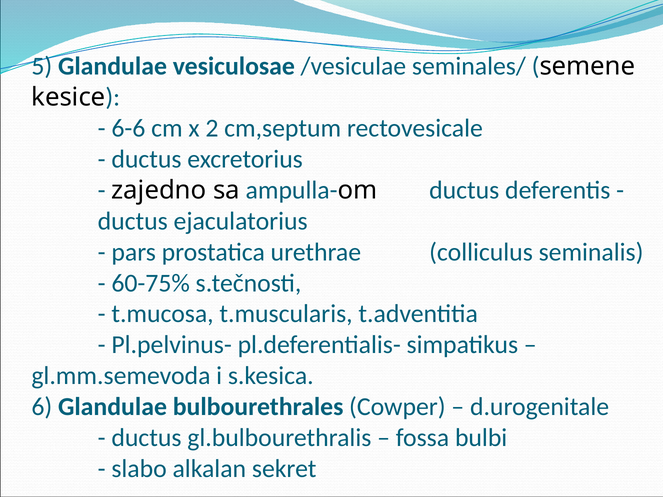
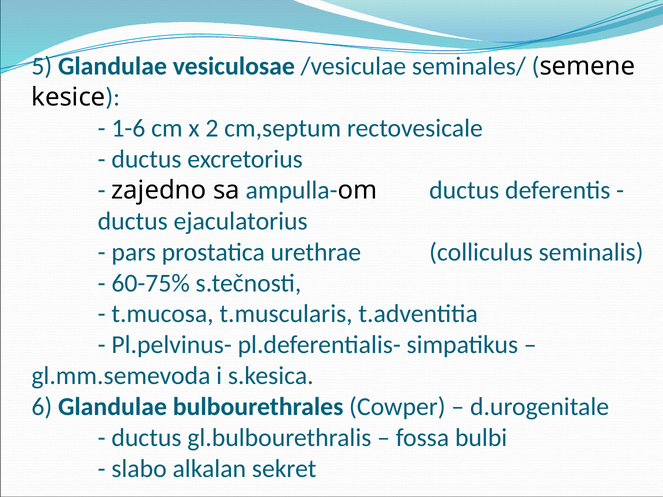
6-6: 6-6 -> 1-6 (128, 128)
